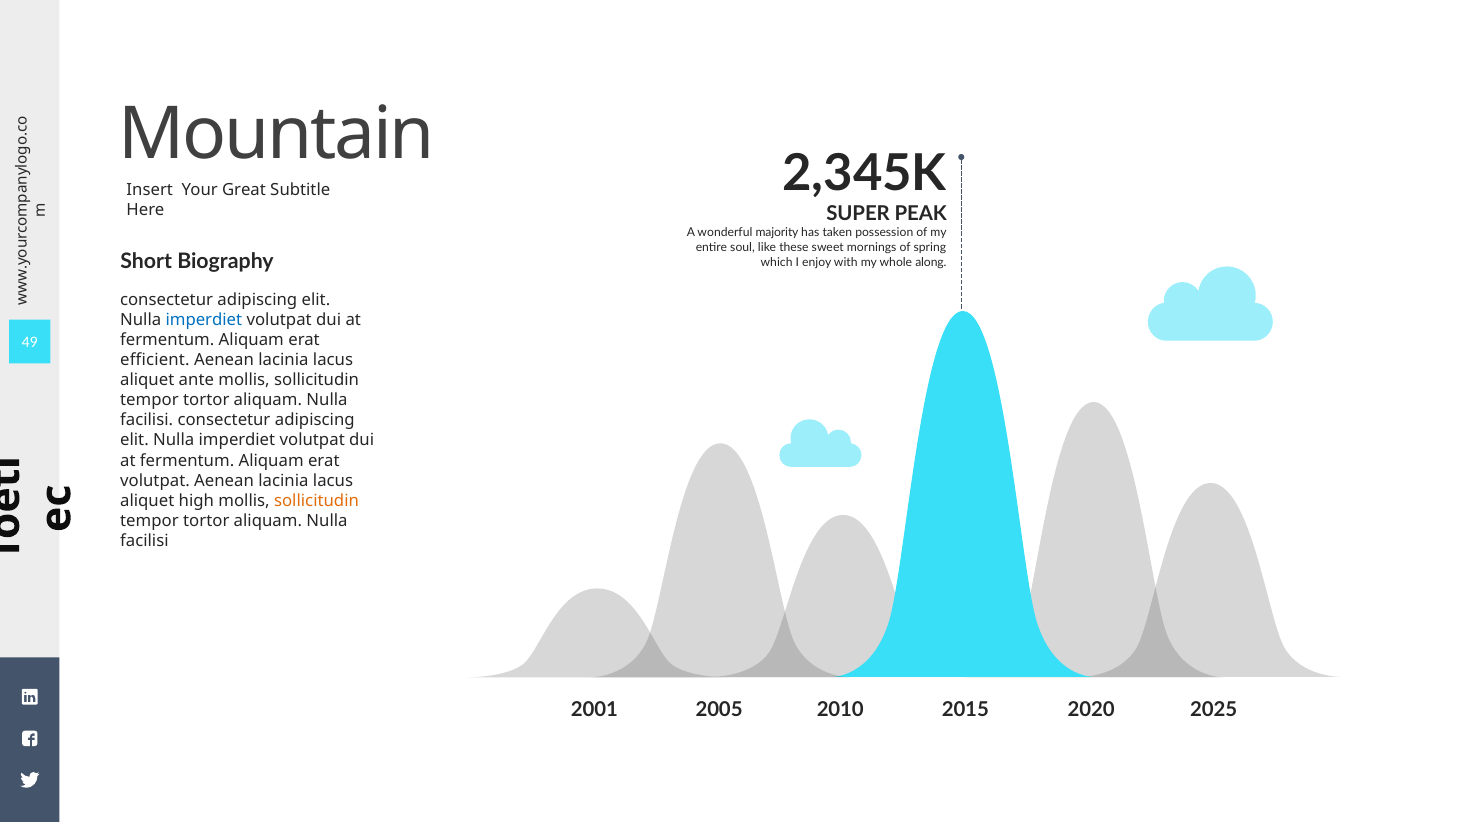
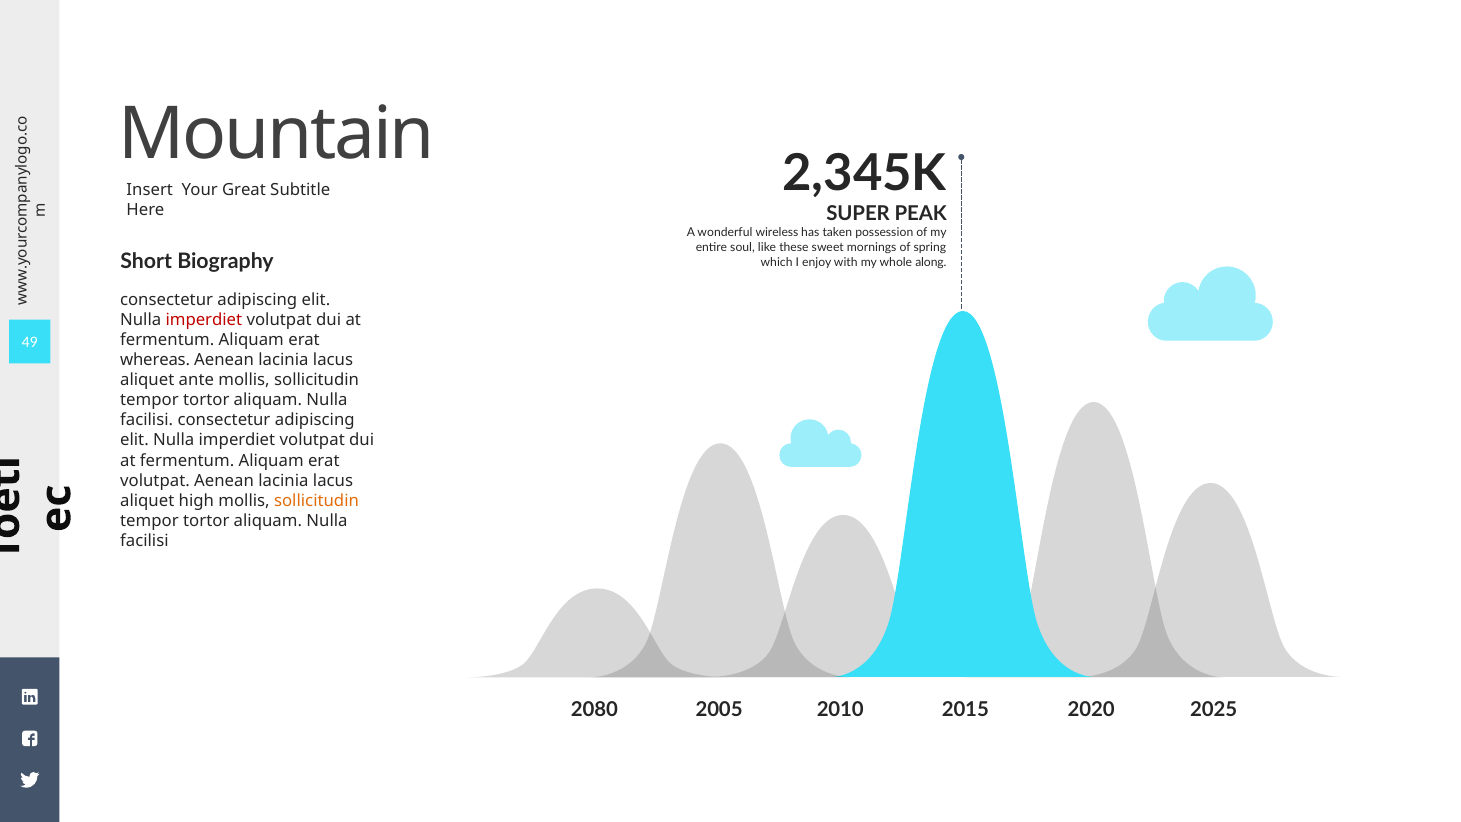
majority: majority -> wireless (777, 233)
imperdiet colour: blue -> red (204, 320)
efficient: efficient -> whereas (155, 360)
2001: 2001 -> 2080 (594, 710)
